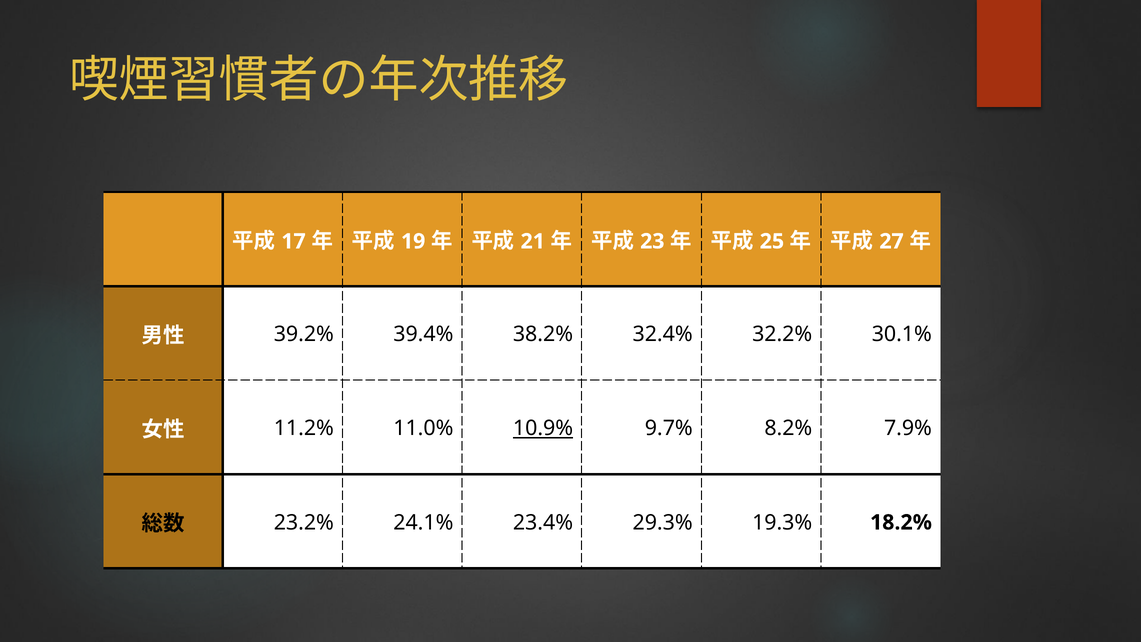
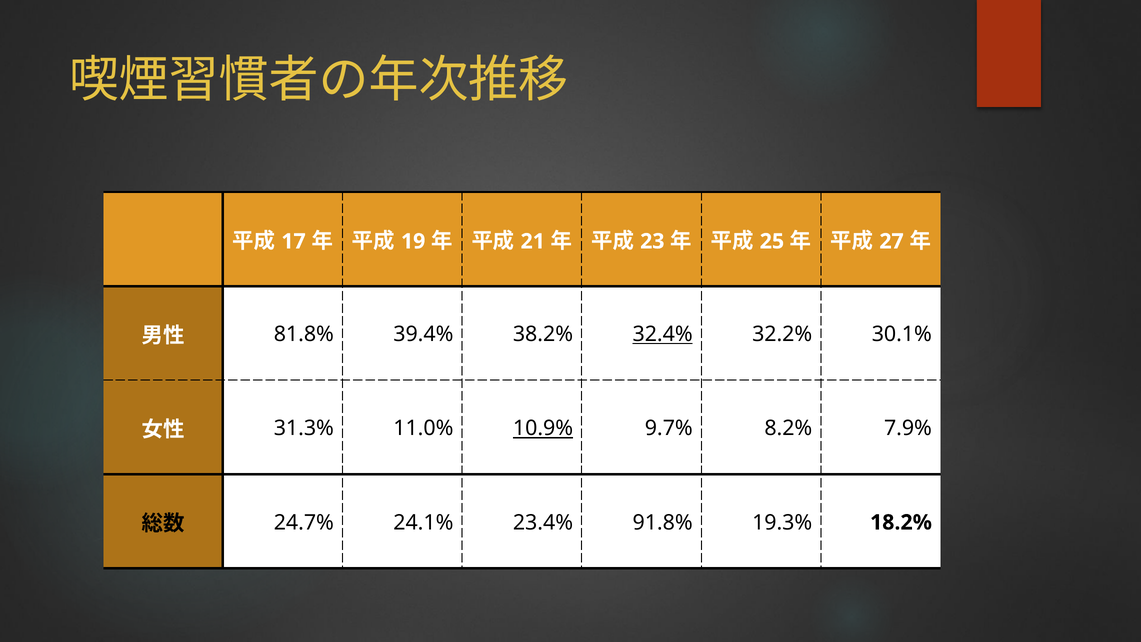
39.2%: 39.2% -> 81.8% (304, 334)
32.4% underline: none -> present (663, 334)
11.2%: 11.2% -> 31.3% (304, 428)
23.2%: 23.2% -> 24.7% (304, 522)
29.3%: 29.3% -> 91.8% (663, 522)
